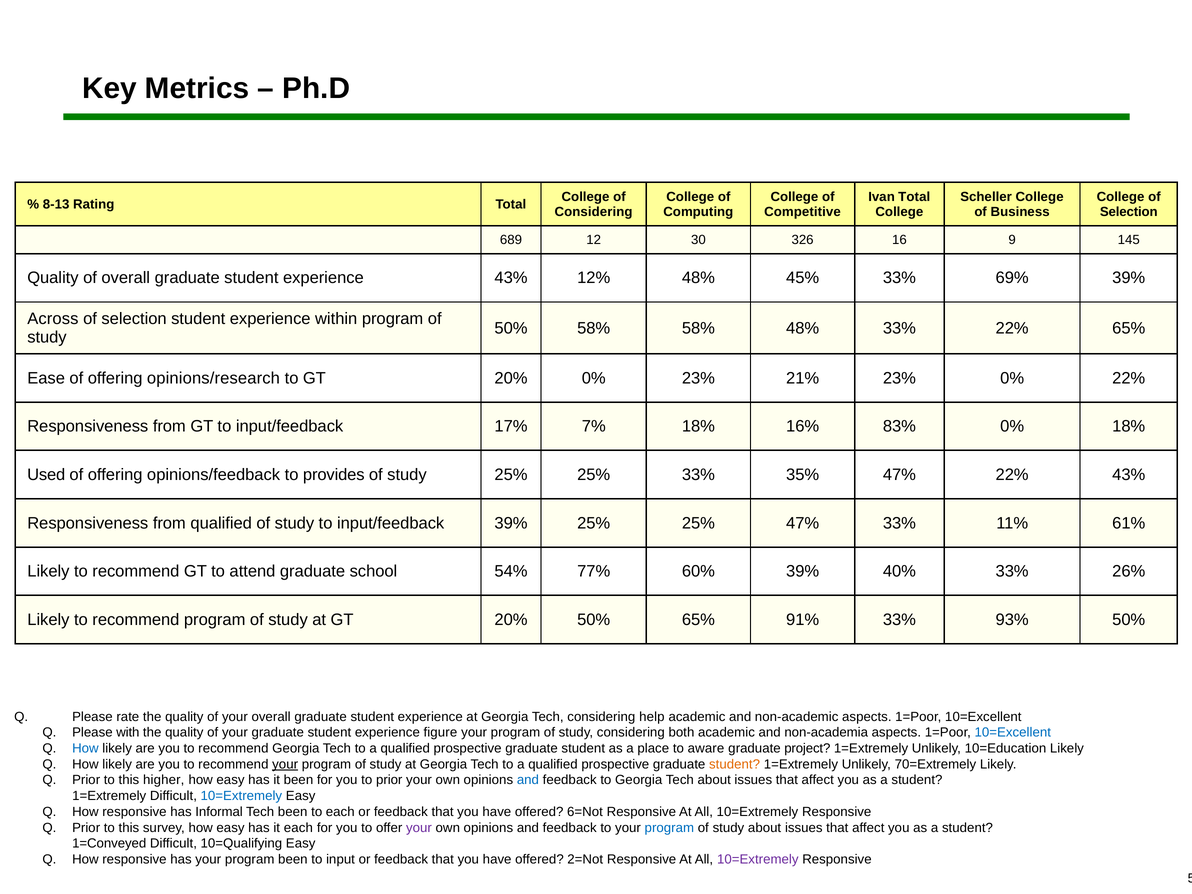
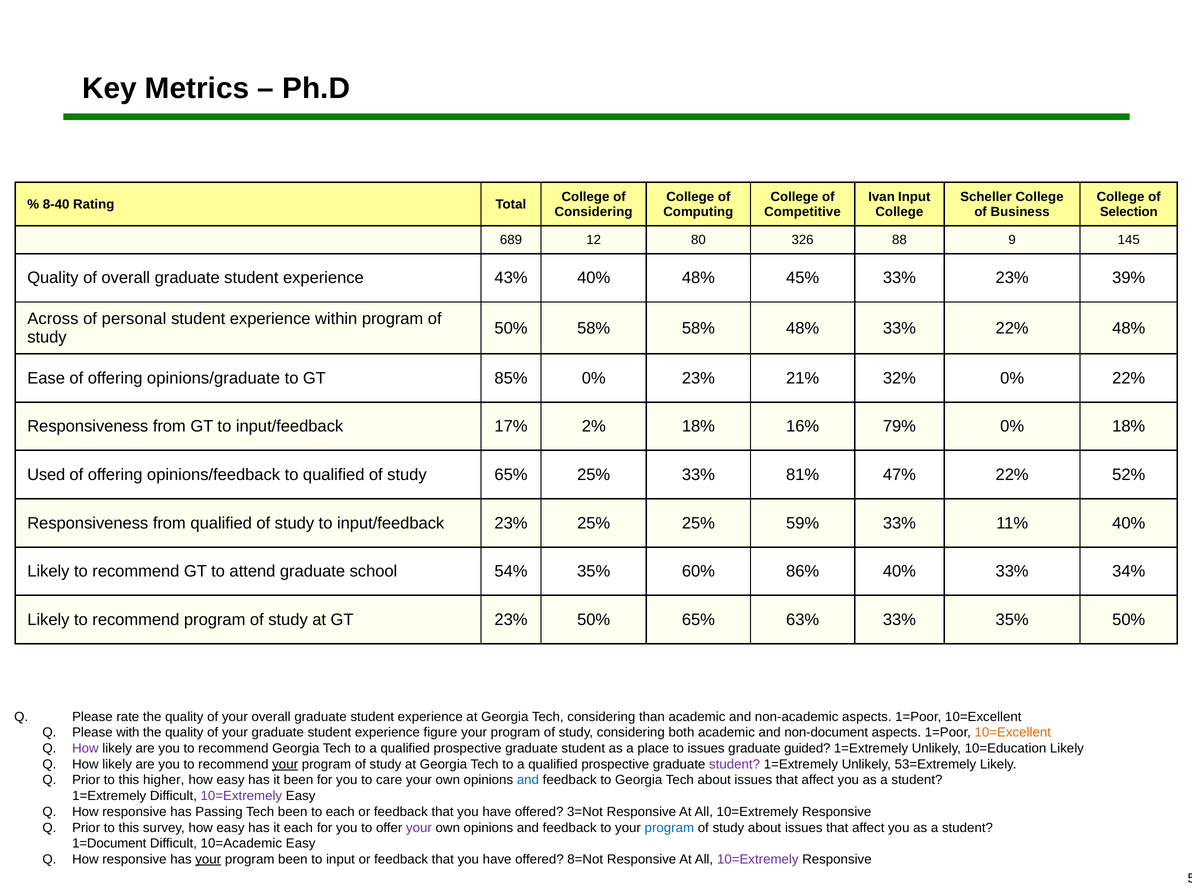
Ivan Total: Total -> Input (914, 197)
8-13: 8-13 -> 8-40 (56, 204)
30: 30 -> 80 (698, 240)
16: 16 -> 88 (899, 240)
43% 12%: 12% -> 40% (594, 278)
33% 69%: 69% -> 23% (1012, 278)
selection: selection -> personal (134, 319)
22% 65%: 65% -> 48% (1129, 328)
opinions/research: opinions/research -> opinions/graduate (213, 378)
to GT 20%: 20% -> 85% (511, 378)
21% 23%: 23% -> 32% (899, 378)
7%: 7% -> 2% (594, 426)
83%: 83% -> 79% (899, 426)
to provides: provides -> qualified (334, 475)
study 25%: 25% -> 65% (511, 475)
35%: 35% -> 81% (803, 475)
22% 43%: 43% -> 52% (1129, 475)
input/feedback 39%: 39% -> 23% (511, 523)
25% 47%: 47% -> 59% (803, 523)
11% 61%: 61% -> 40% (1129, 523)
54% 77%: 77% -> 35% (594, 571)
60% 39%: 39% -> 86% (803, 571)
26%: 26% -> 34% (1129, 571)
at GT 20%: 20% -> 23% (511, 620)
91%: 91% -> 63% (803, 620)
33% 93%: 93% -> 35% (1012, 620)
help: help -> than (652, 717)
non-academia: non-academia -> non-document (826, 733)
10=Excellent colour: blue -> orange (1013, 733)
How colour: blue -> purple (85, 748)
to aware: aware -> issues (706, 748)
project: project -> guided (807, 748)
student colour: orange -> purple (735, 764)
70=Extremely: 70=Extremely -> 53=Extremely (935, 764)
to prior: prior -> care (389, 780)
10=Extremely colour: blue -> purple (241, 796)
Informal: Informal -> Passing (219, 812)
6=Not: 6=Not -> 3=Not (585, 812)
1=Conveyed: 1=Conveyed -> 1=Document (109, 844)
10=Qualifying: 10=Qualifying -> 10=Academic (241, 844)
your underline: none -> present (208, 859)
2=Not: 2=Not -> 8=Not (585, 859)
